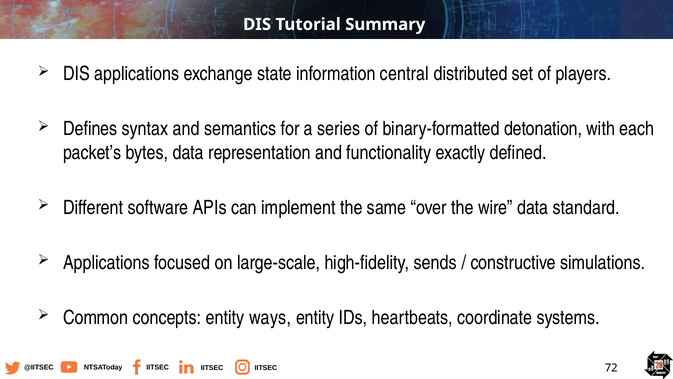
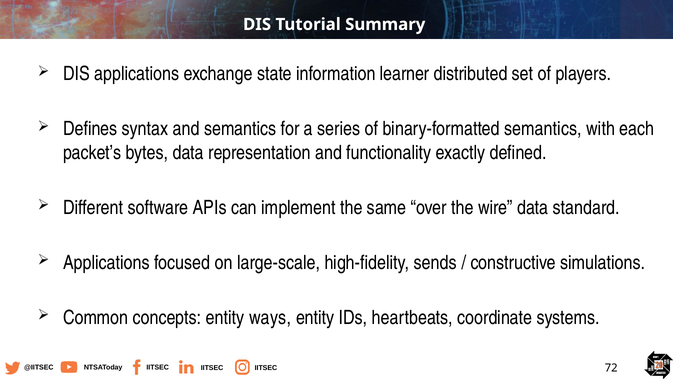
central: central -> learner (405, 74)
binary-formatted detonation: detonation -> semantics (543, 129)
